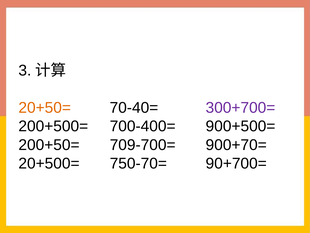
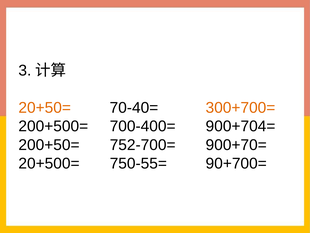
300+700= colour: purple -> orange (240, 107)
900+500=: 900+500= -> 900+704= (241, 126)
709-700=: 709-700= -> 752-700= (143, 145)
750-70=: 750-70= -> 750-55= (138, 163)
